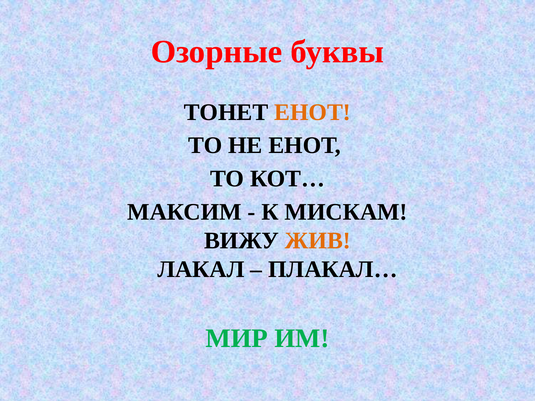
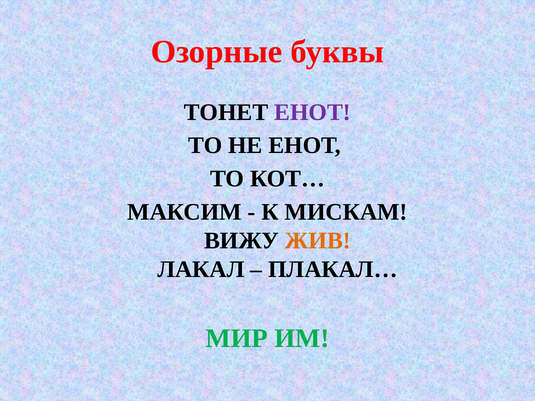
ЕНОТ colour: orange -> purple (312, 112)
